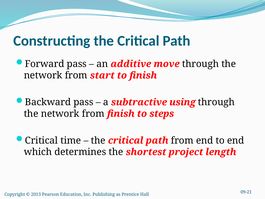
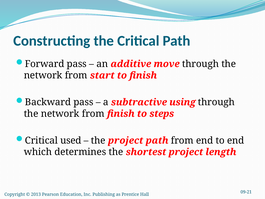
time: time -> used (71, 140)
critical: critical -> project (126, 140)
